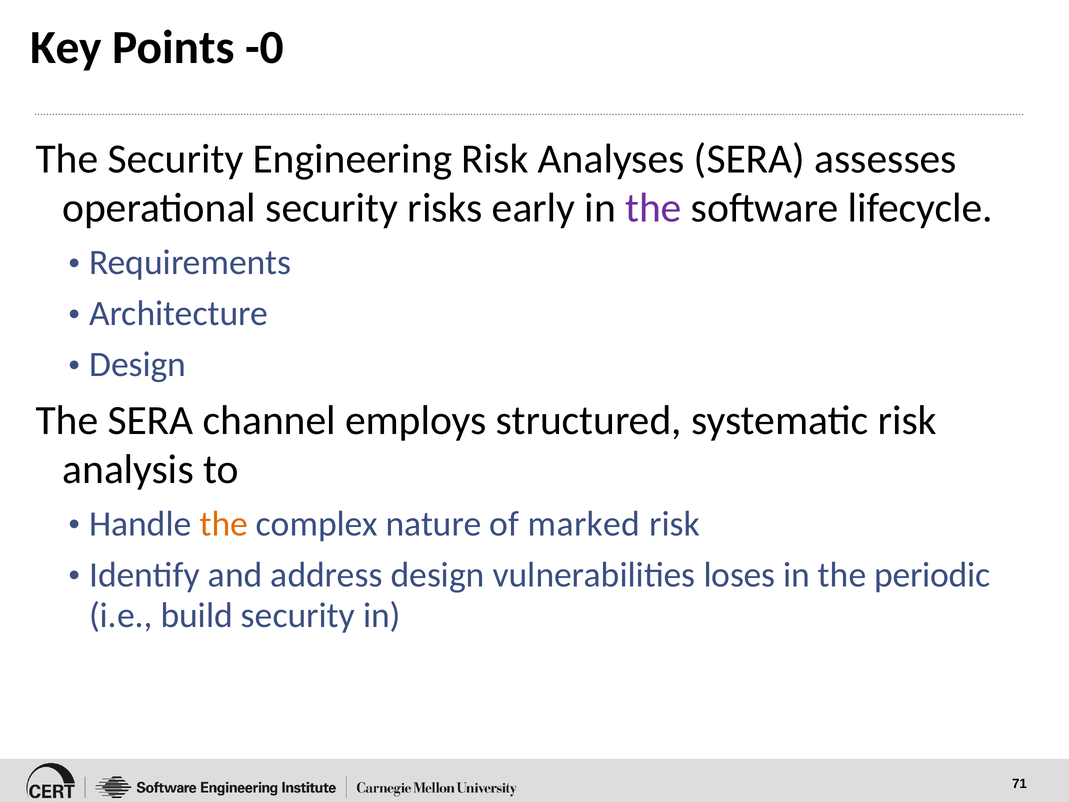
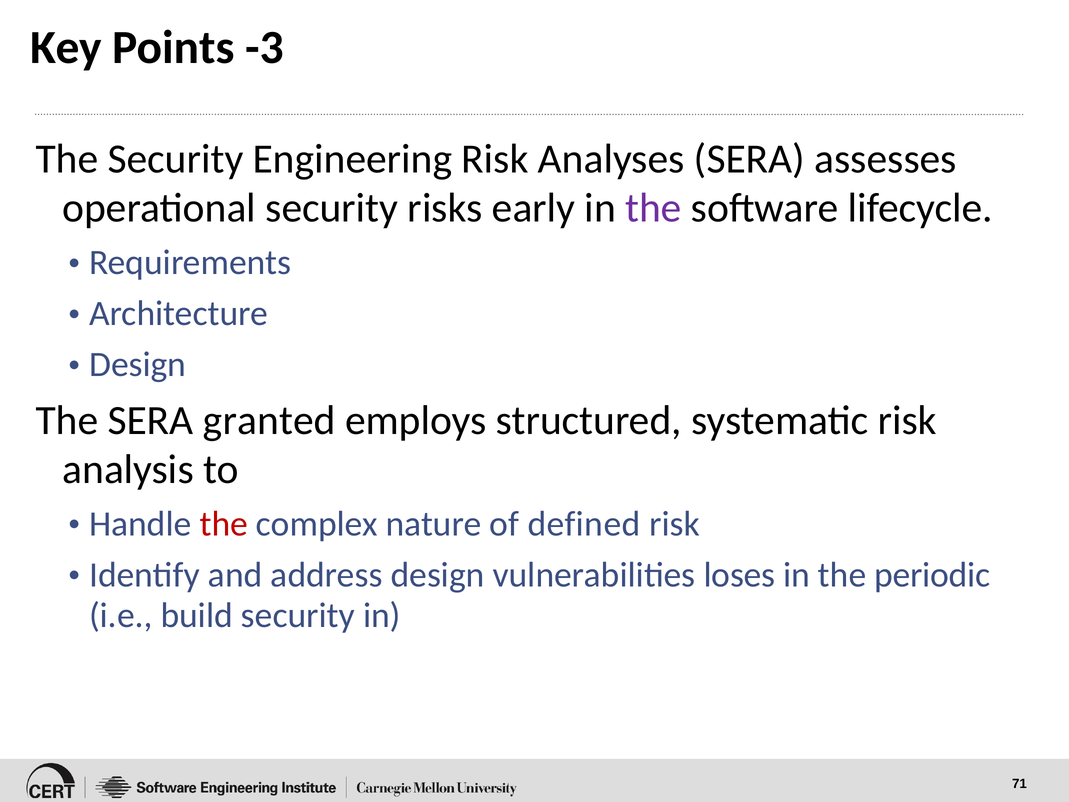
-0: -0 -> -3 (265, 48)
channel: channel -> granted (269, 420)
the colour: orange -> red (224, 524)
marked: marked -> defined (584, 524)
